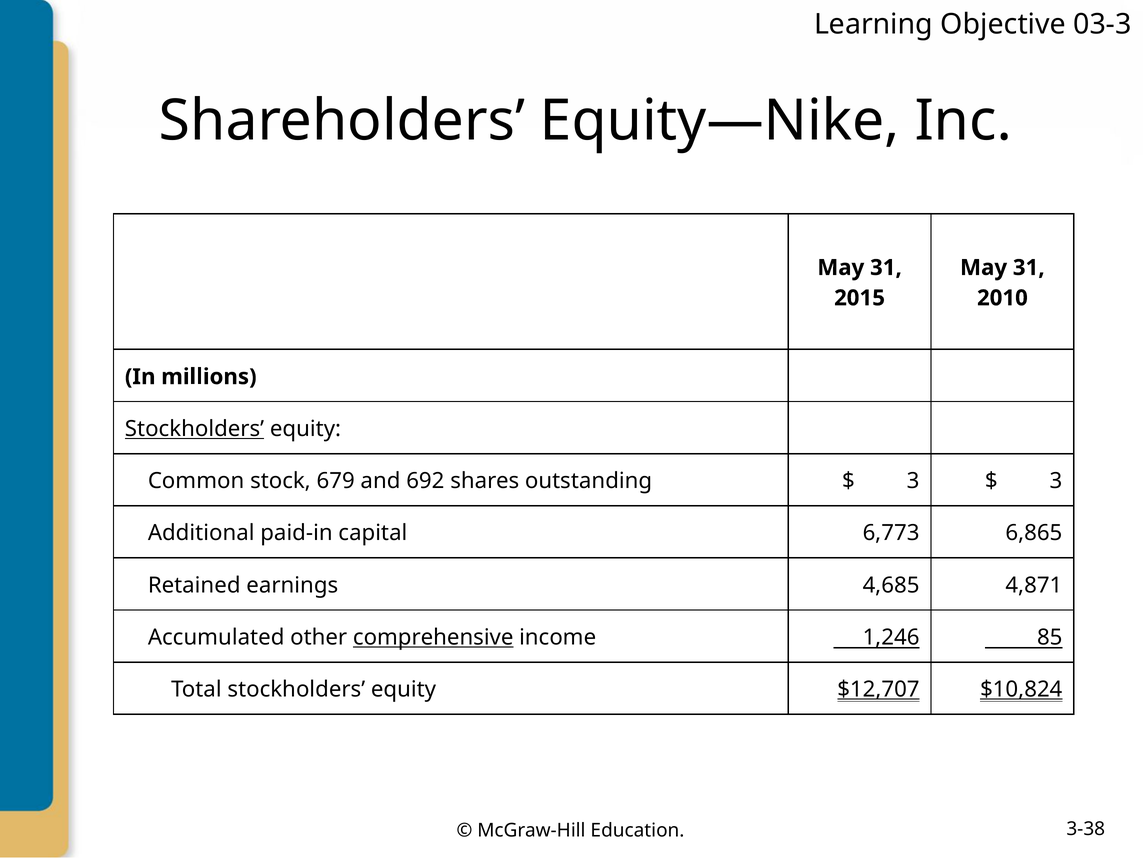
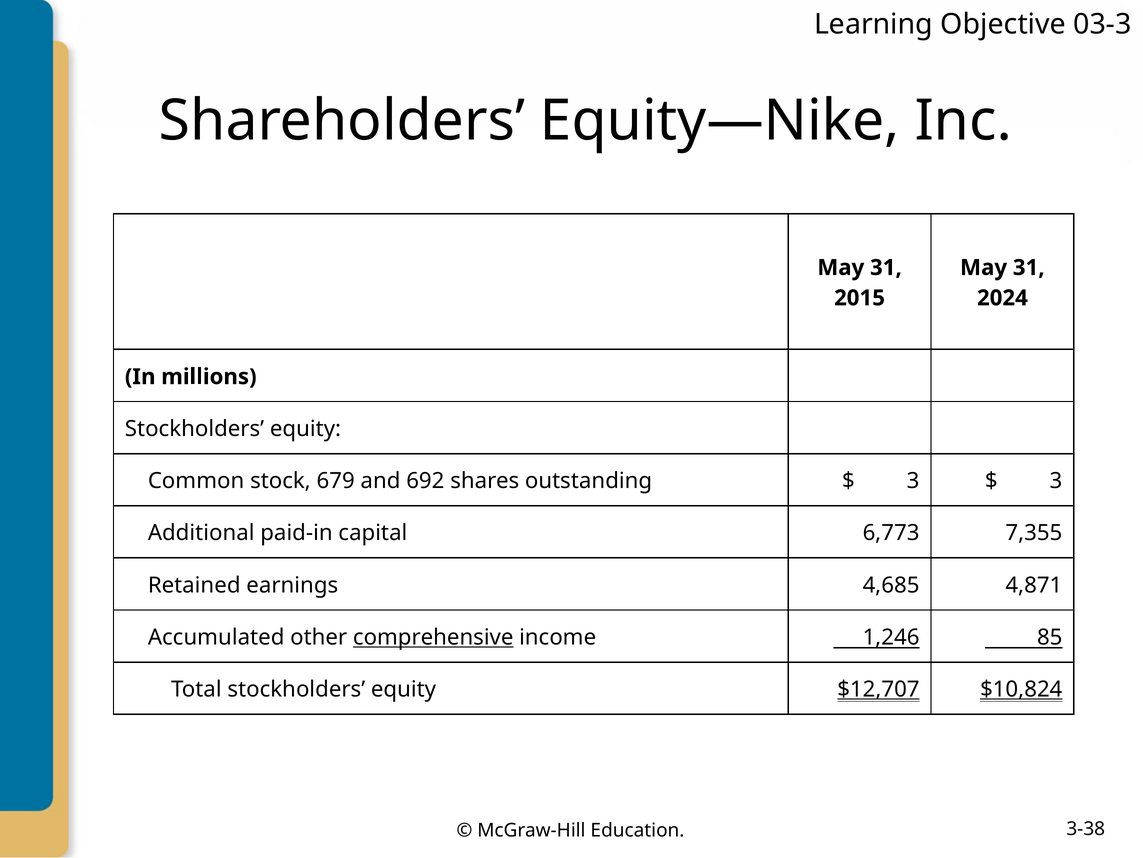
2010: 2010 -> 2024 (1002, 298)
Stockholders underline: present -> none (194, 429)
6,865: 6,865 -> 7,355 (1034, 533)
